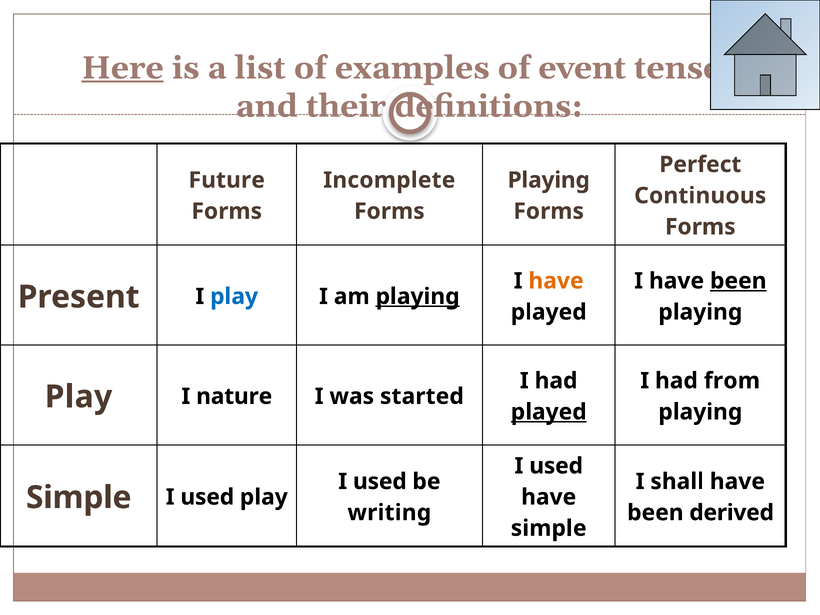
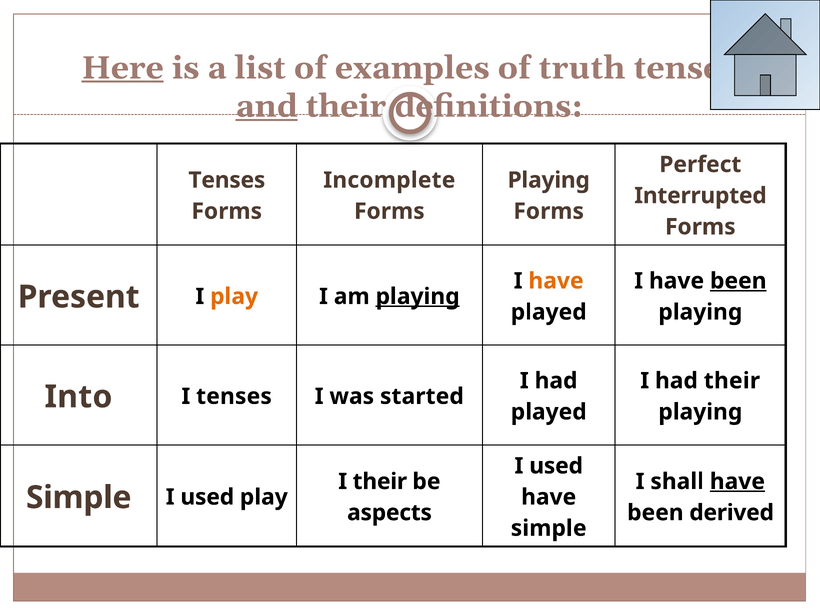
event: event -> truth (582, 68)
and underline: none -> present (267, 106)
Future: Future -> Tenses (227, 180)
Continuous: Continuous -> Interrupted (700, 196)
play colour: blue -> orange (234, 297)
had from: from -> their (732, 381)
Play: Play -> Into (78, 397)
I nature: nature -> tenses (234, 396)
played underline: present -> none (549, 412)
used: used -> their (380, 482)
have underline: none -> present (737, 482)
writing: writing -> aspects (390, 513)
